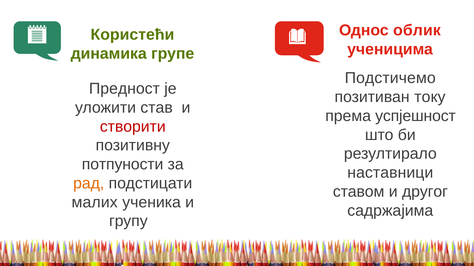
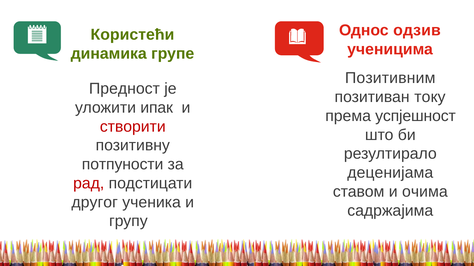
облик: облик -> одзив (417, 31)
Подстичемо: Подстичемо -> Позитивним (390, 78)
став: став -> ипак (157, 108)
наставници: наставници -> деценијама (390, 173)
рад colour: orange -> red (89, 184)
другог: другог -> очима (425, 192)
малих: малих -> другог (95, 203)
